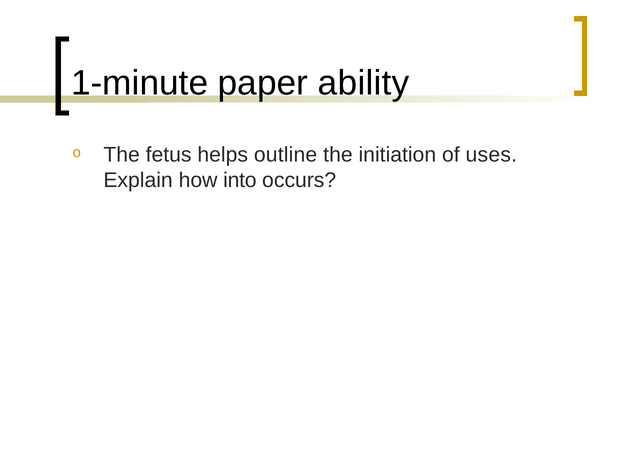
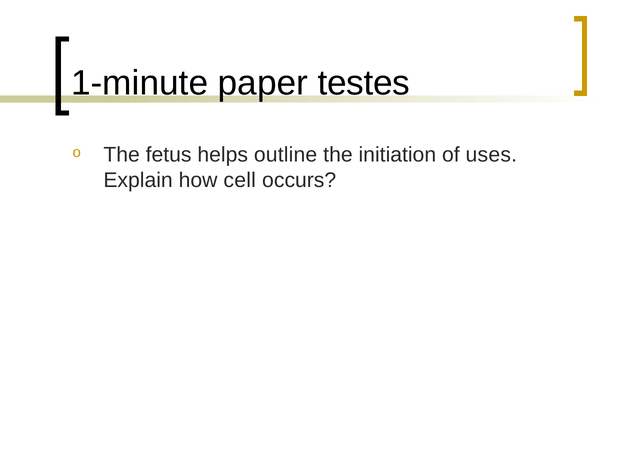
ability: ability -> testes (364, 83)
into: into -> cell (240, 180)
